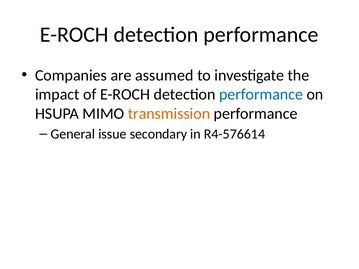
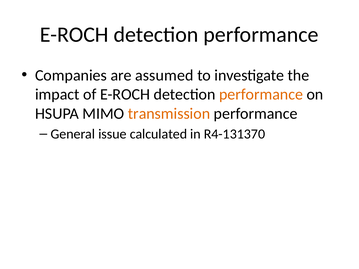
performance colour: blue -> orange (261, 94)
secondary: secondary -> calculated (158, 134)
R4-576614: R4-576614 -> R4-131370 (234, 134)
